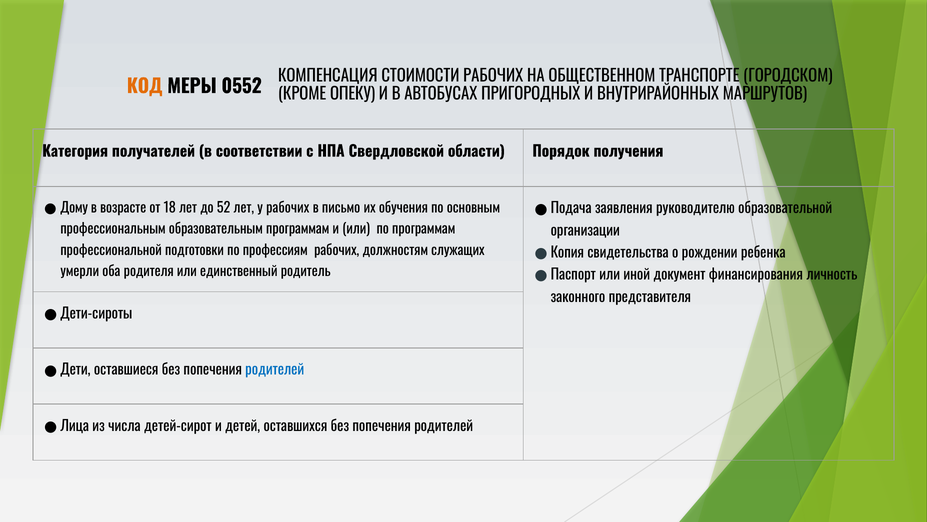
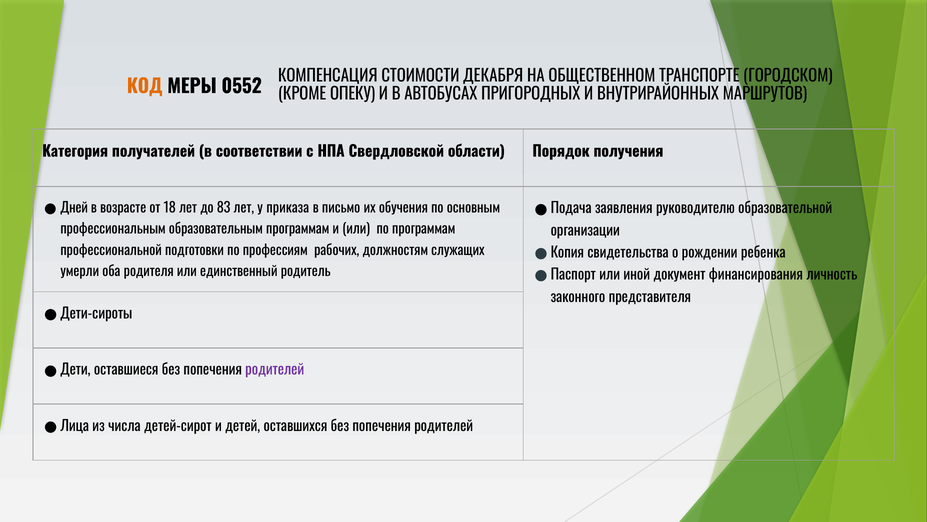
СТОИМОСТИ РАБОЧИХ: РАБОЧИХ -> ДЕКАБРЯ (493, 76)
Дому: Дому -> Дней (74, 208)
52: 52 -> 83 (224, 208)
у рабочих: рабочих -> приказа (288, 208)
родителей colour: blue -> purple (275, 370)
